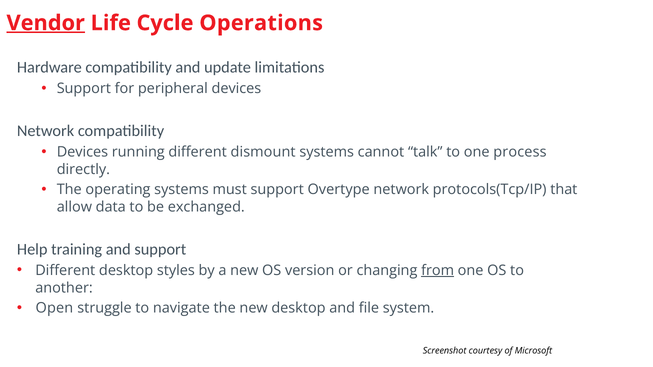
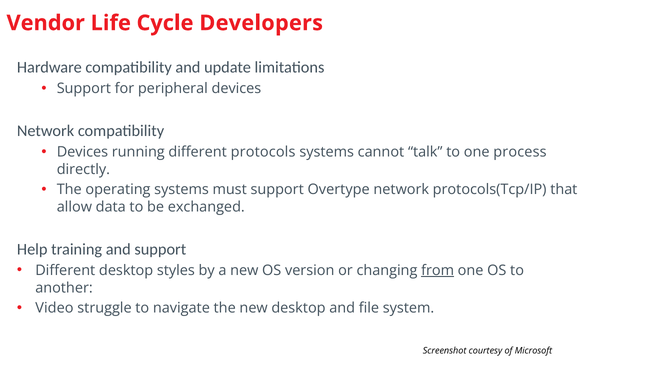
Vendor underline: present -> none (46, 23)
Operations: Operations -> Developers (261, 23)
dismount: dismount -> protocols (263, 152)
Open: Open -> Video (54, 308)
